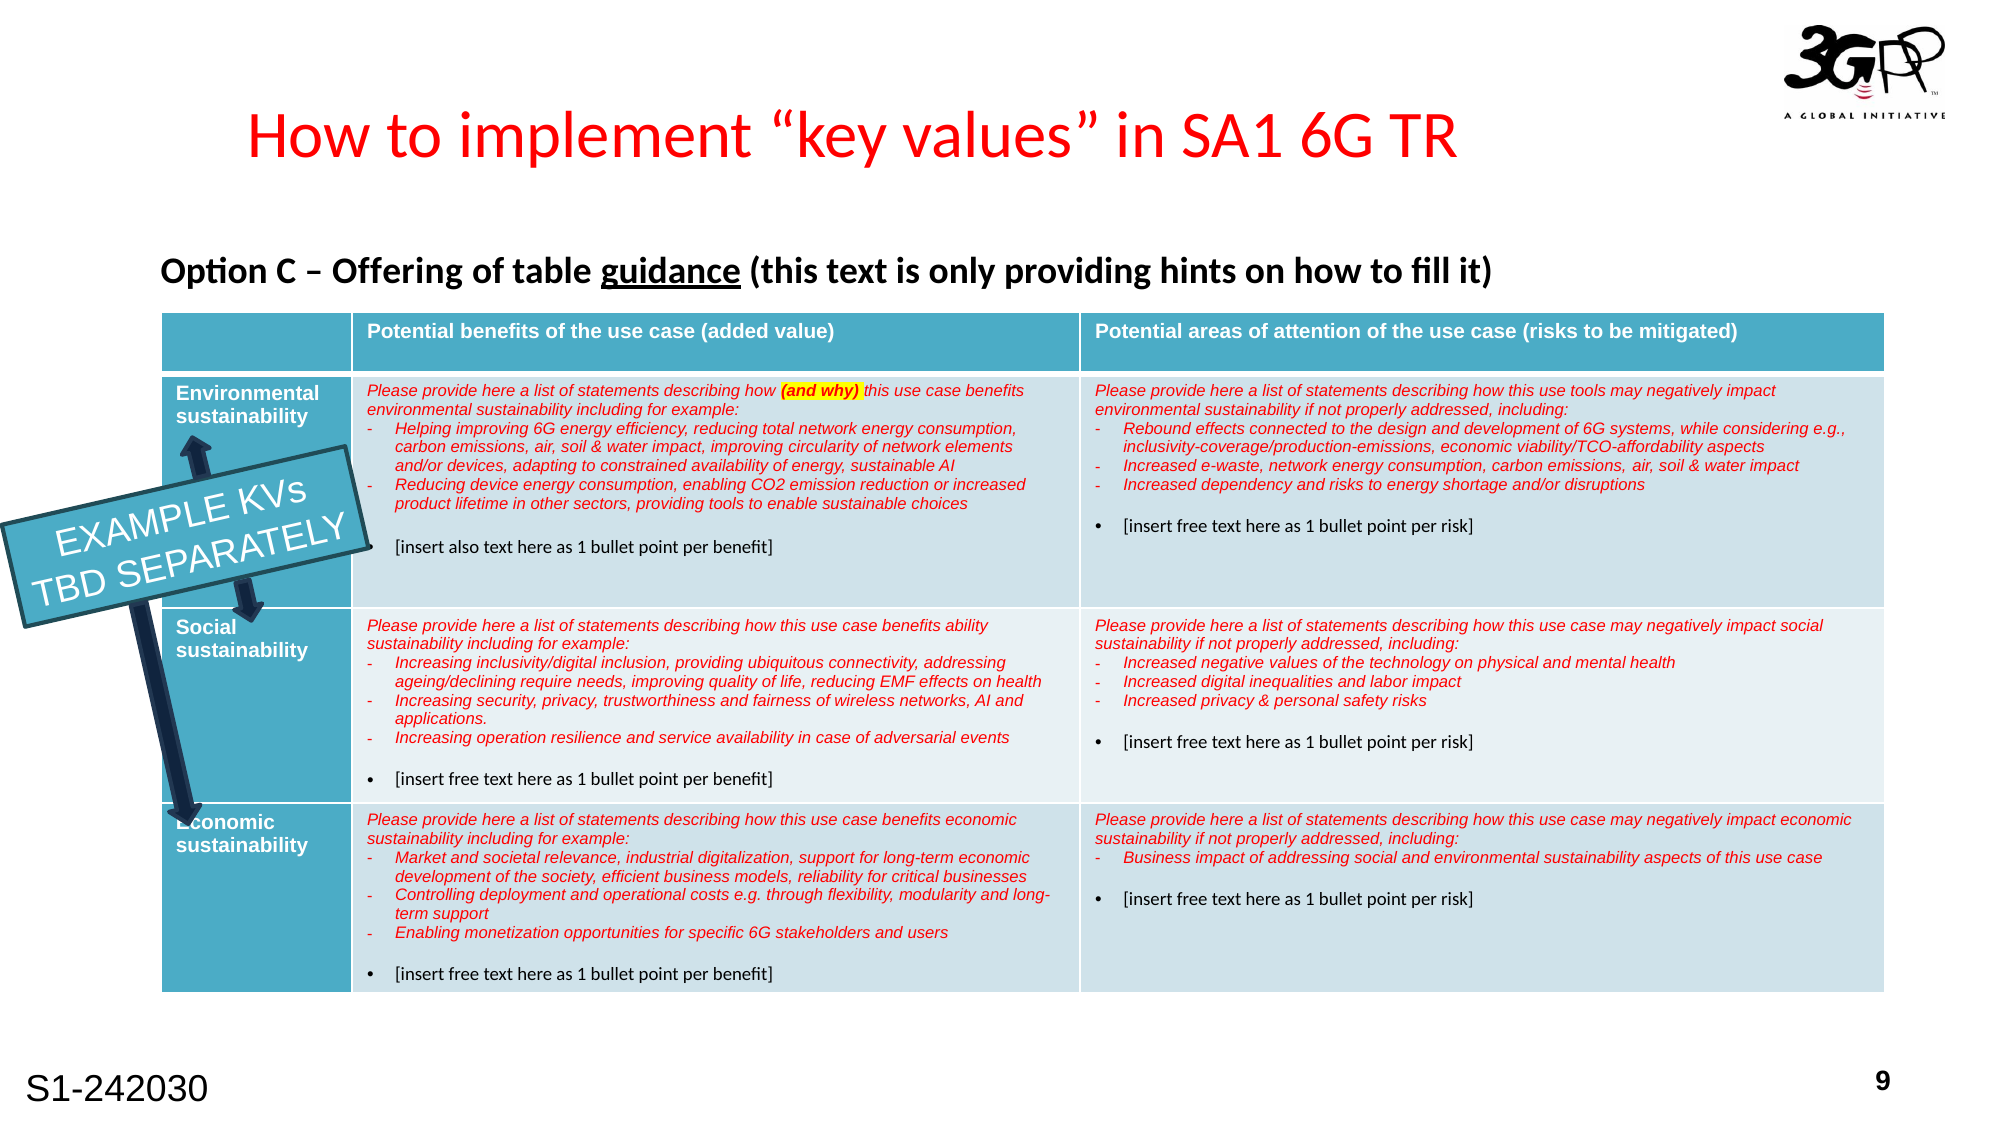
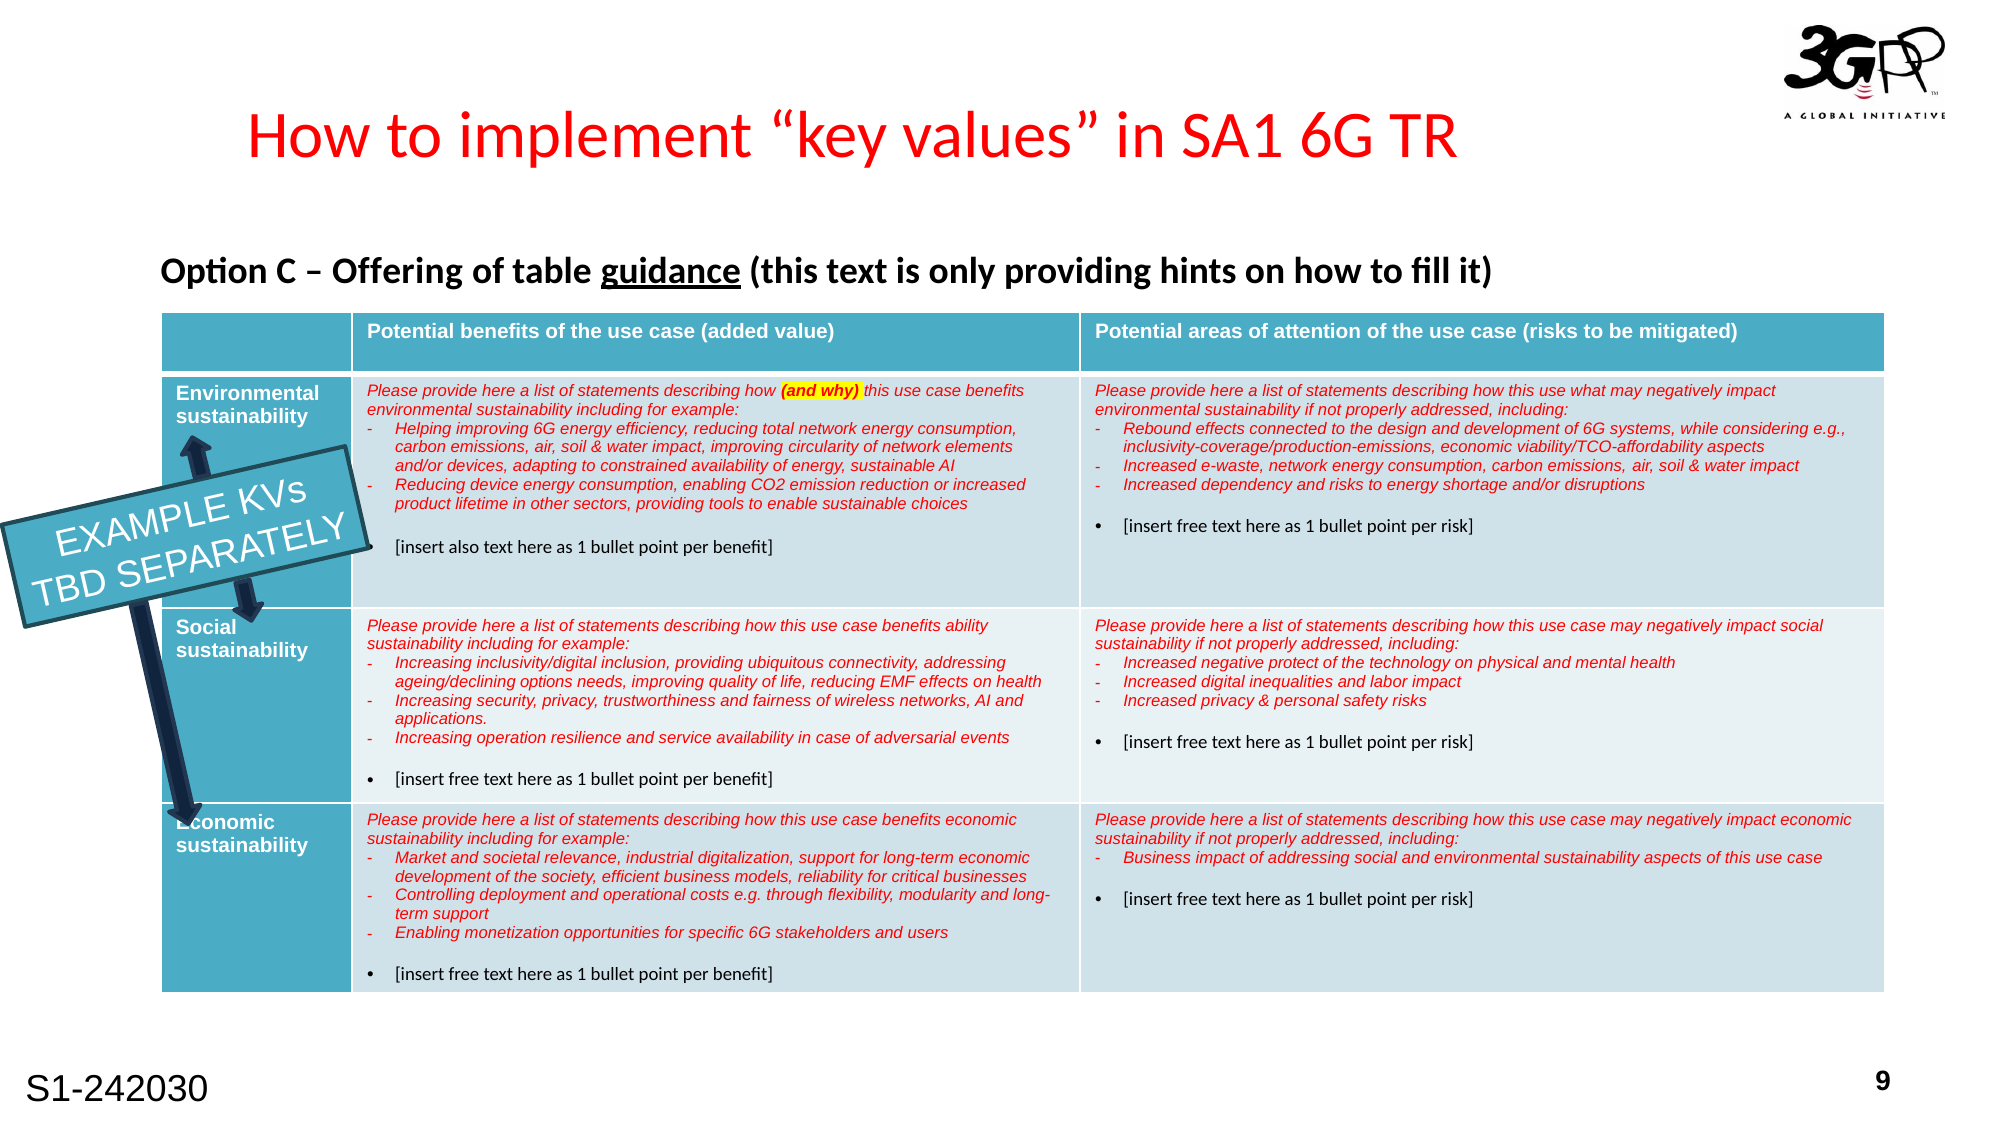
use tools: tools -> what (1588, 391)
negative values: values -> protect (1294, 663)
require: require -> options (546, 682)
